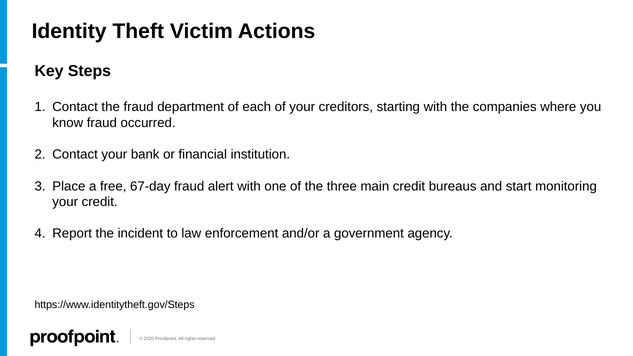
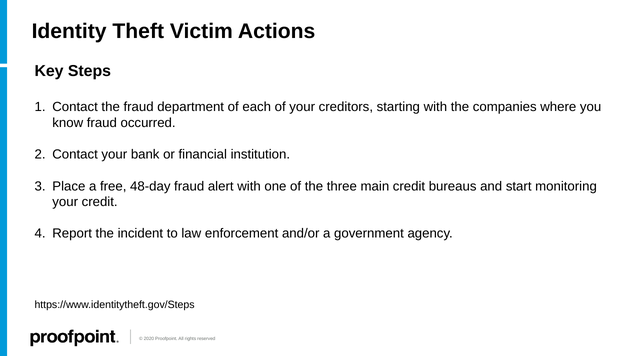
67-day: 67-day -> 48-day (150, 186)
